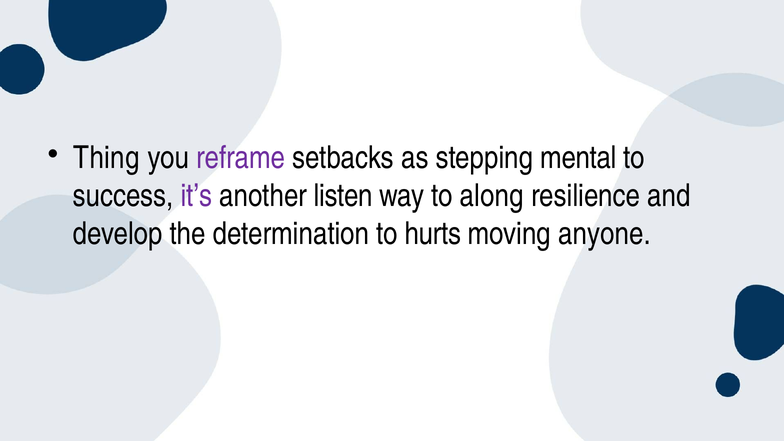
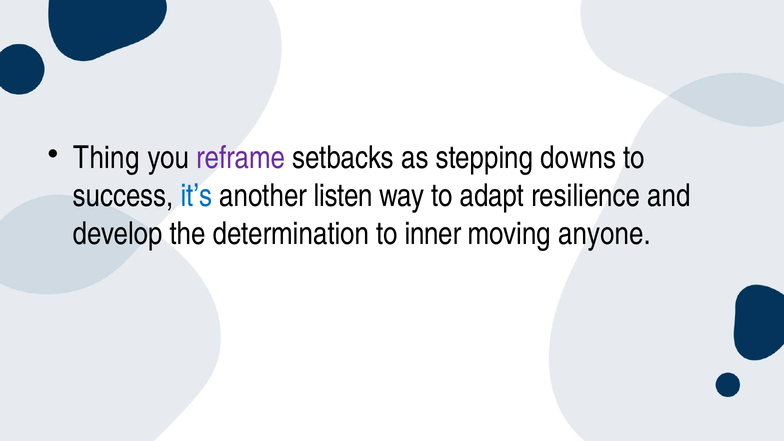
mental: mental -> downs (578, 158)
it’s colour: purple -> blue (197, 196)
along: along -> adapt (492, 196)
hurts: hurts -> inner (433, 234)
